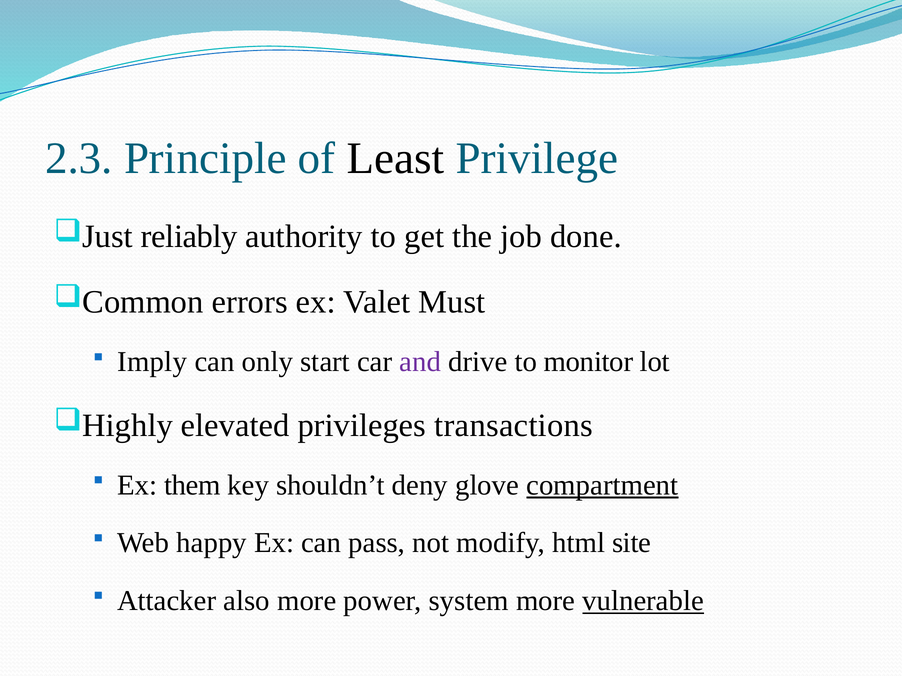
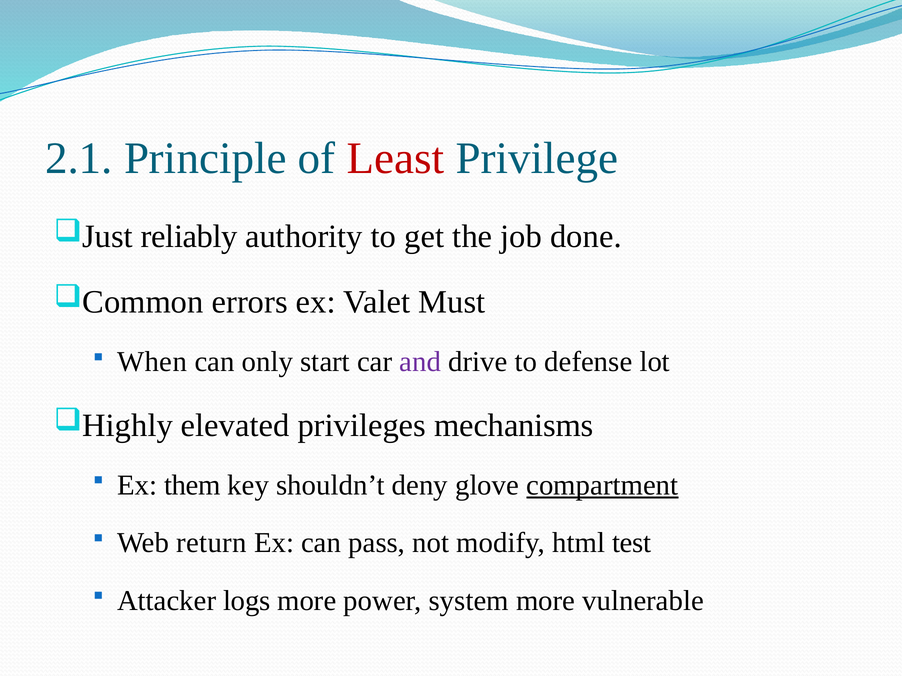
2.3: 2.3 -> 2.1 (79, 158)
Least colour: black -> red (396, 158)
Imply: Imply -> When (152, 362)
monitor: monitor -> defense (588, 362)
transactions: transactions -> mechanisms (514, 426)
happy: happy -> return (211, 543)
site: site -> test (632, 543)
also: also -> logs (247, 601)
vulnerable underline: present -> none (643, 601)
